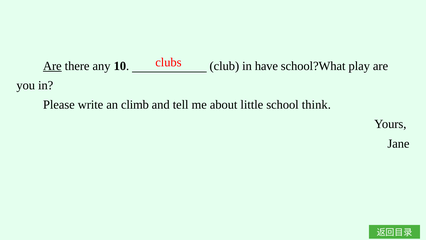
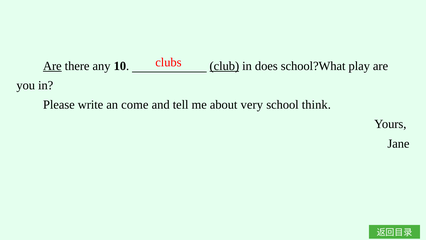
club underline: none -> present (224, 66)
have: have -> does (266, 66)
climb: climb -> come (135, 105)
little: little -> very (252, 105)
